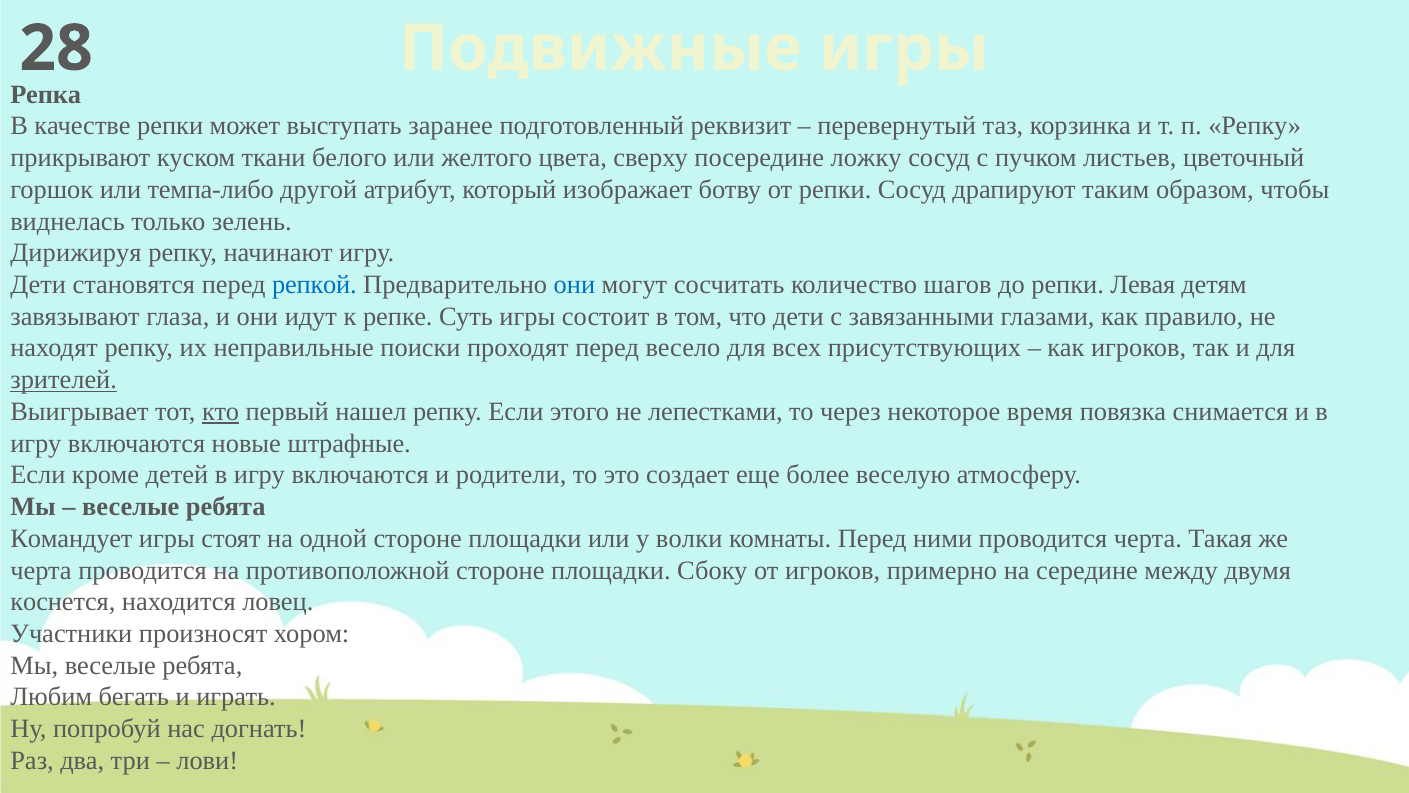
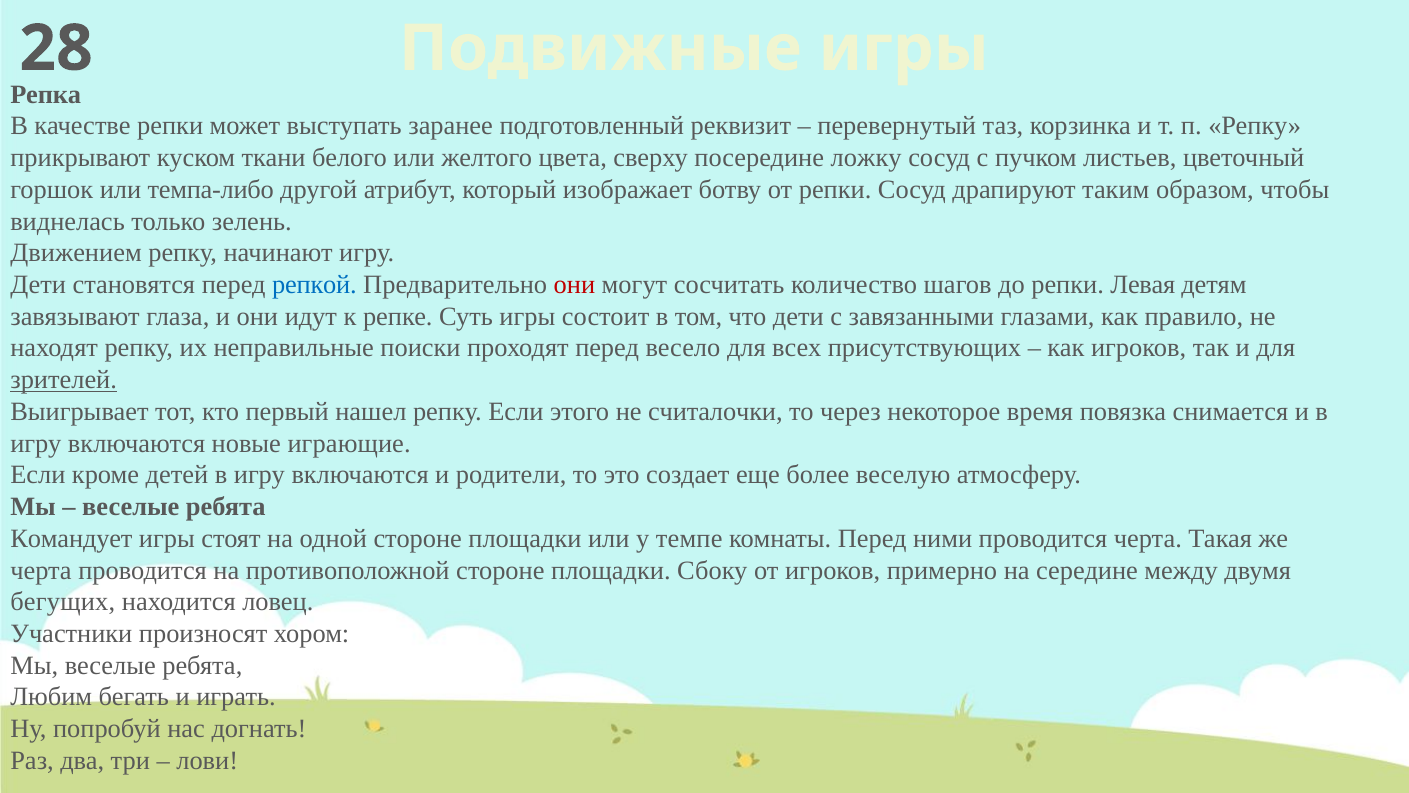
Дирижируя: Дирижируя -> Движением (76, 253)
они colour: blue -> red (574, 285)
кто underline: present -> none (221, 411)
лепестками: лепестками -> считалочки (715, 411)
штрафные: штрафные -> играющие (349, 443)
волки: волки -> темпе (689, 538)
коснется: коснется -> бегущих (63, 602)
